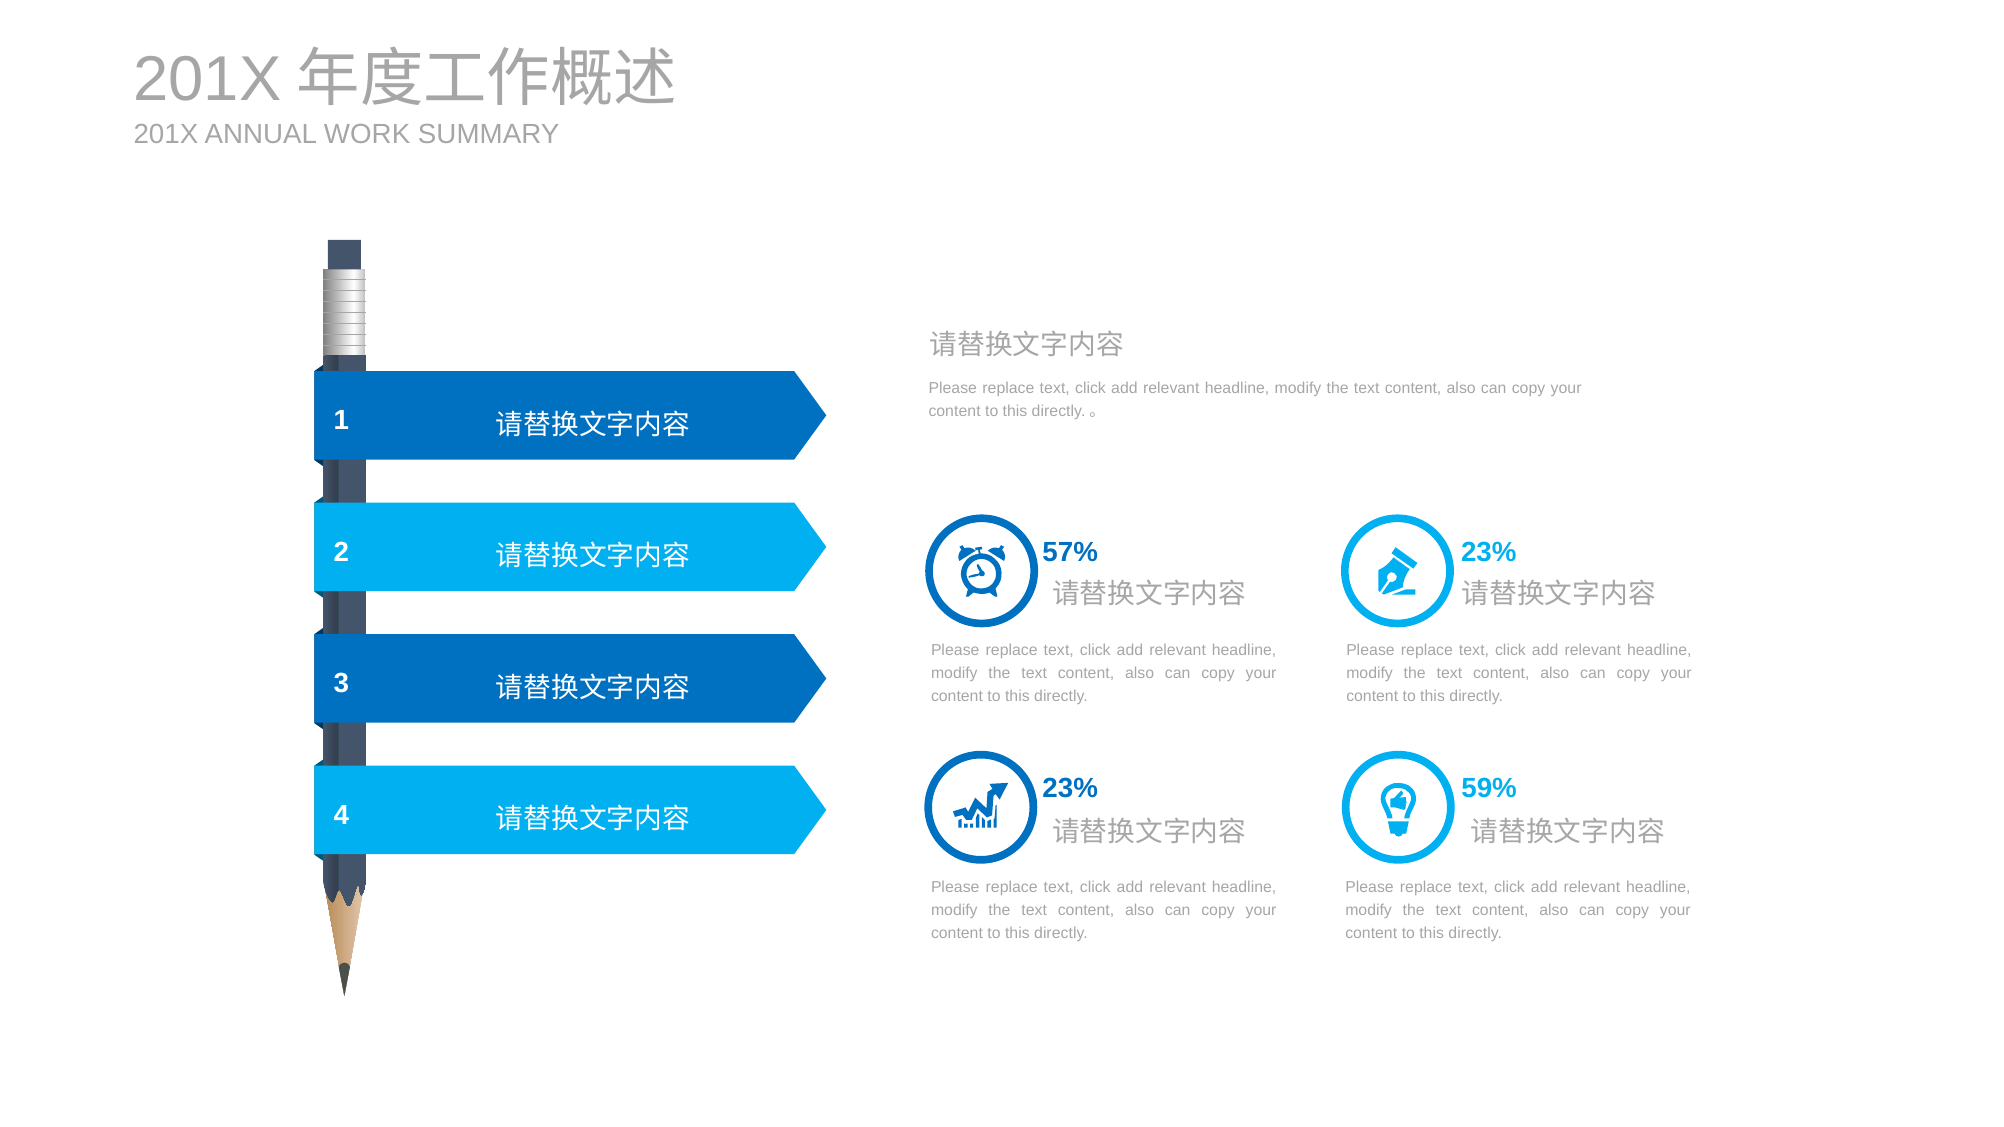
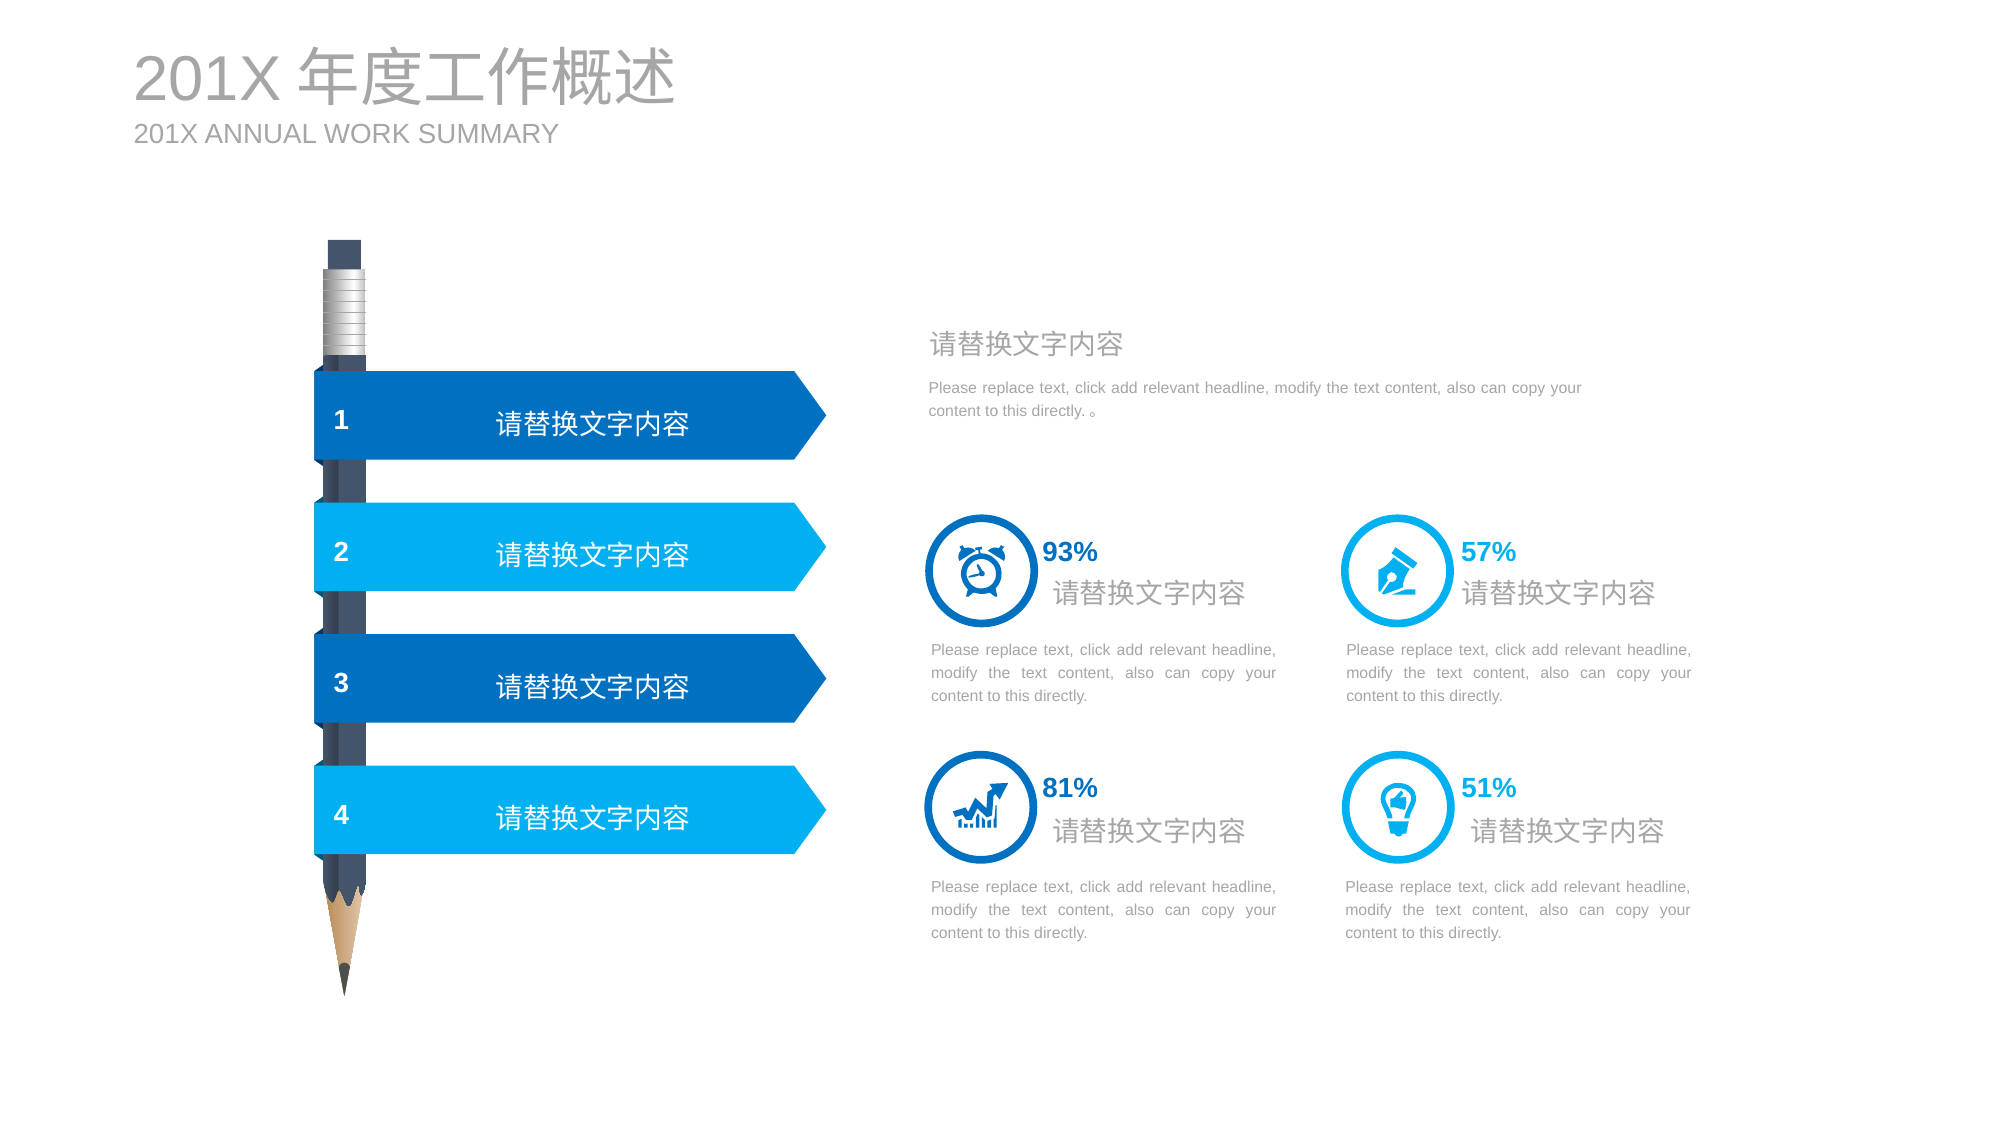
57%: 57% -> 93% (1070, 553)
23%: 23% -> 57% (1489, 553)
23%: 23% -> 81% (1070, 788)
59%: 59% -> 51% (1489, 788)
